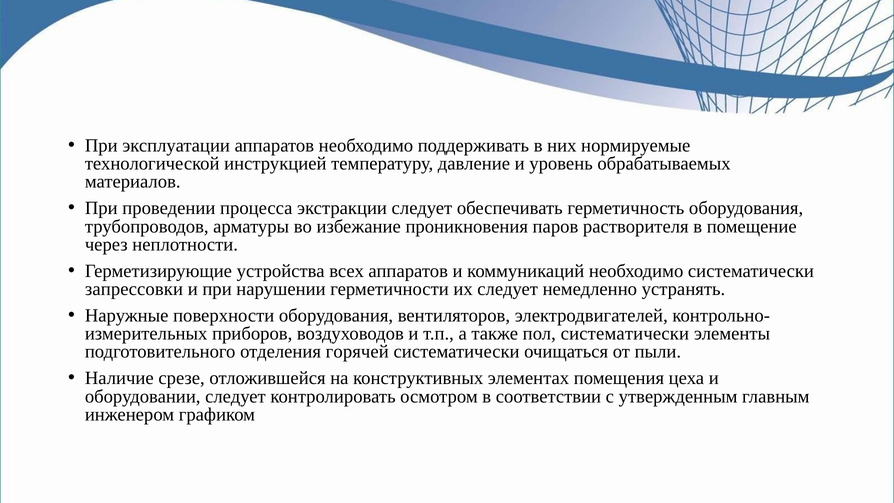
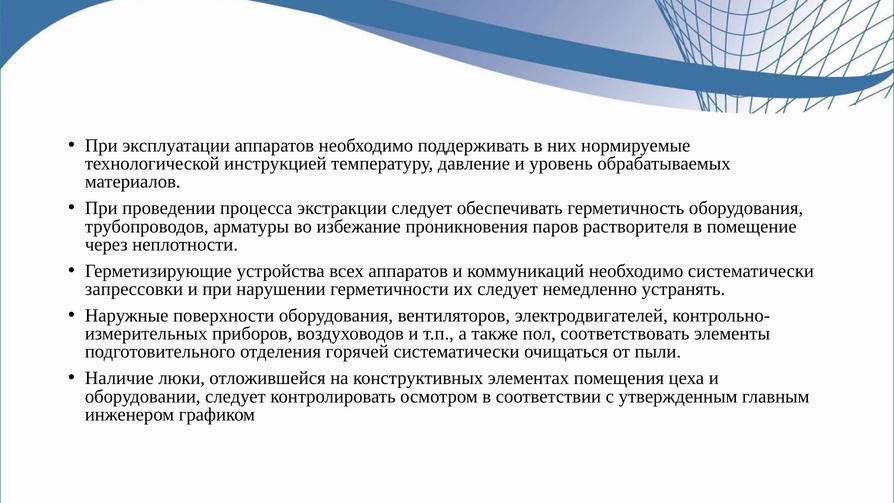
пол систематически: систематически -> соответствовать (625, 334)
срезе: срезе -> люки (182, 378)
